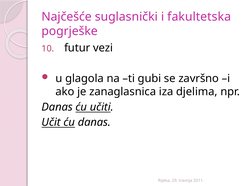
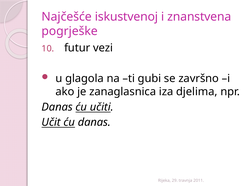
suglasnički: suglasnički -> iskustvenoj (126, 17)
fakultetska: fakultetska -> znanstvena (199, 17)
